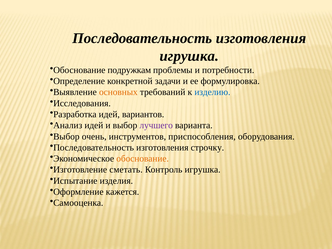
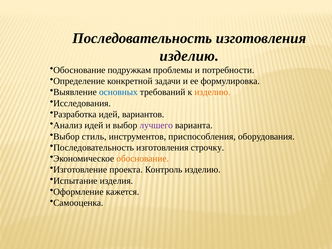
игрушка: игрушка -> изделию (189, 56)
основных colour: orange -> blue (118, 92)
изделию colour: blue -> orange (212, 92)
очень: очень -> стиль (94, 136)
сметать: сметать -> проекта (126, 170)
Контроль игрушка: игрушка -> изделию (203, 170)
